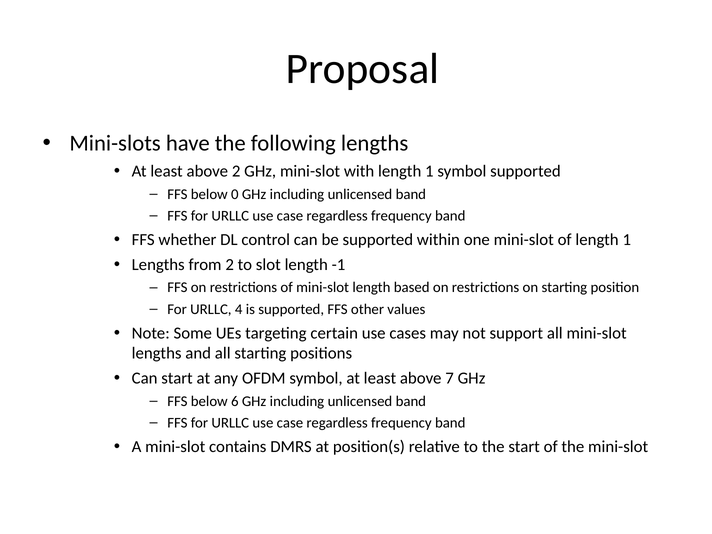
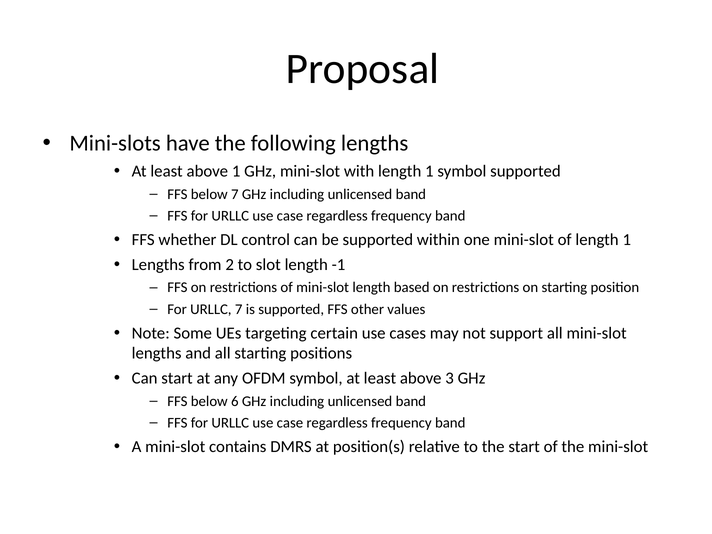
above 2: 2 -> 1 (236, 171)
below 0: 0 -> 7 (235, 194)
URLLC 4: 4 -> 7 (239, 309)
7: 7 -> 3 (450, 378)
